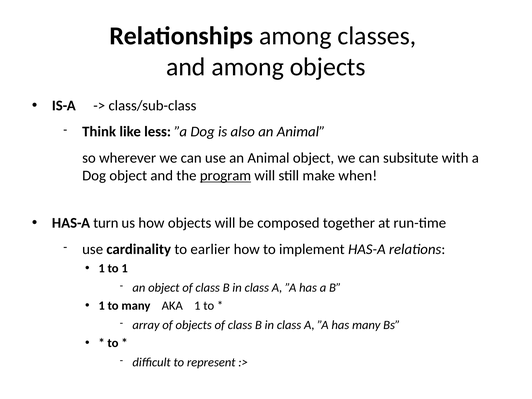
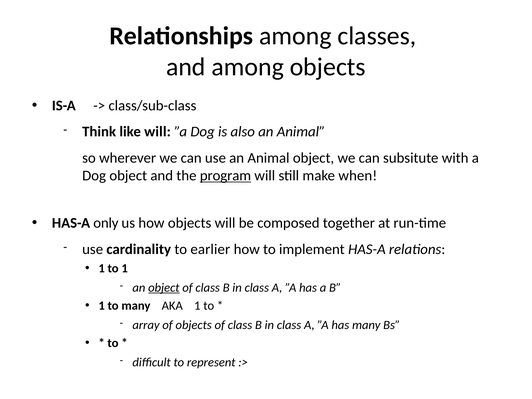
like less: less -> will (157, 132)
turn: turn -> only (106, 223)
object underline: none -> present (164, 288)
